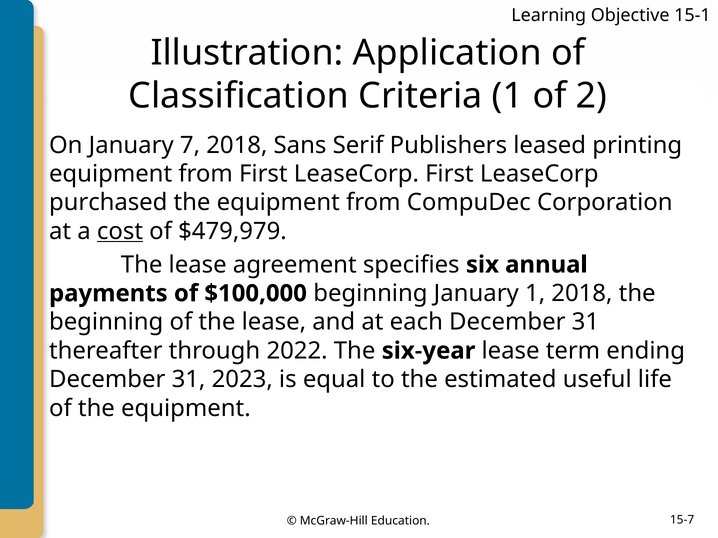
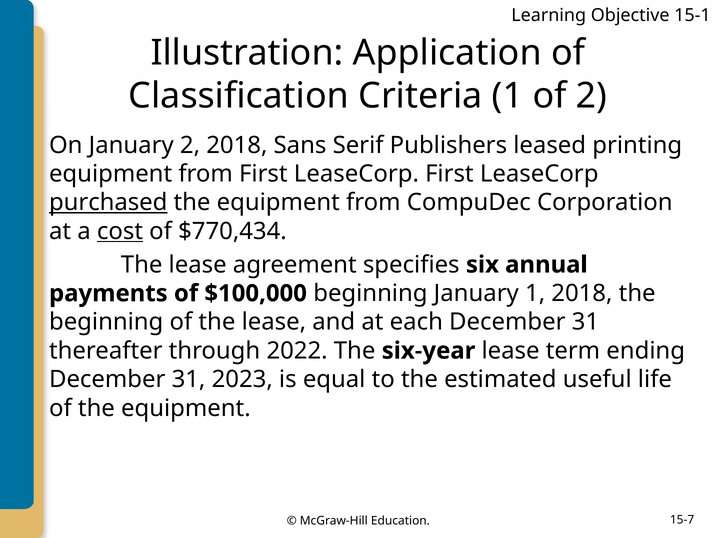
January 7: 7 -> 2 (190, 145)
purchased underline: none -> present (108, 203)
$479,979: $479,979 -> $770,434 (232, 231)
